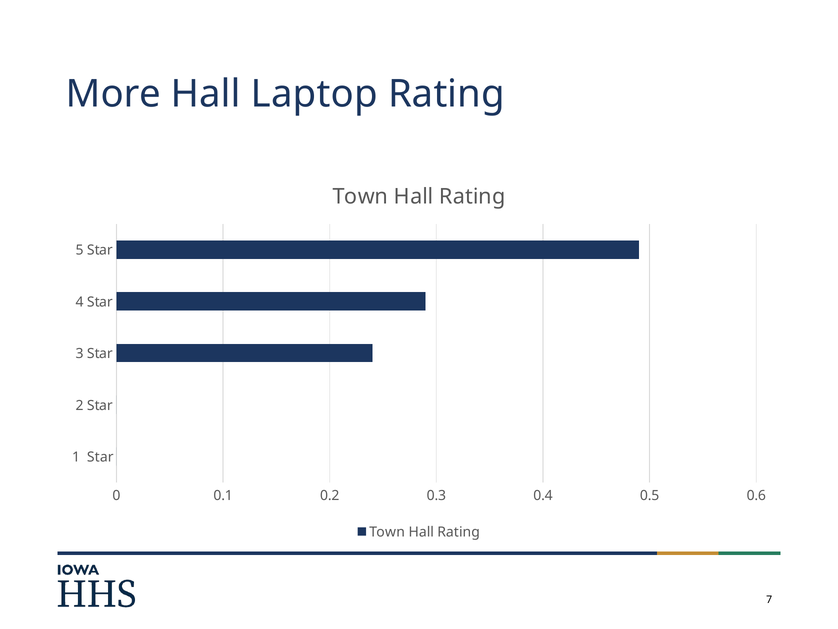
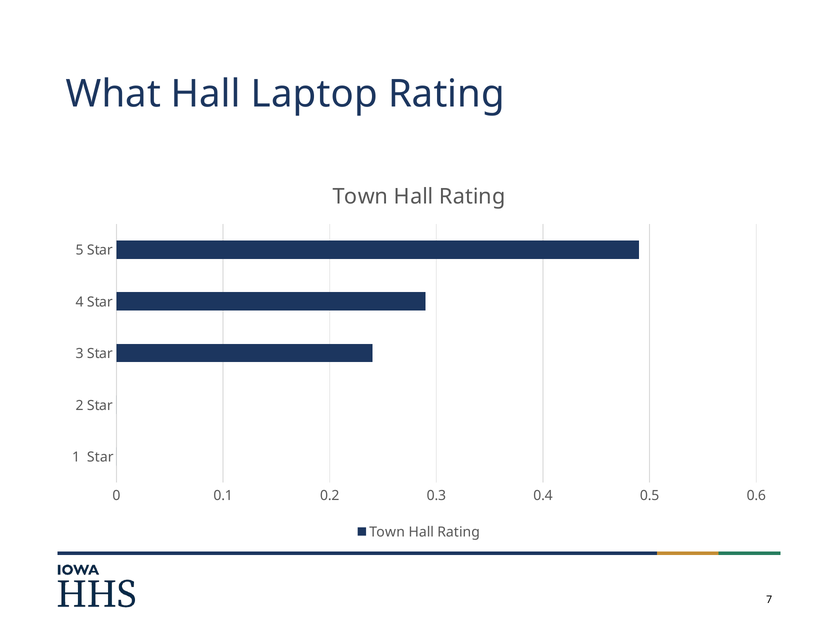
More: More -> What (113, 94)
